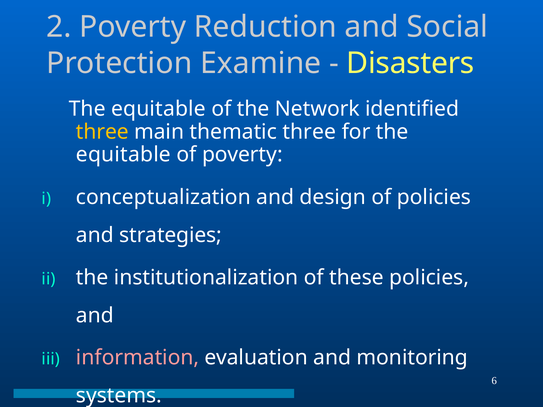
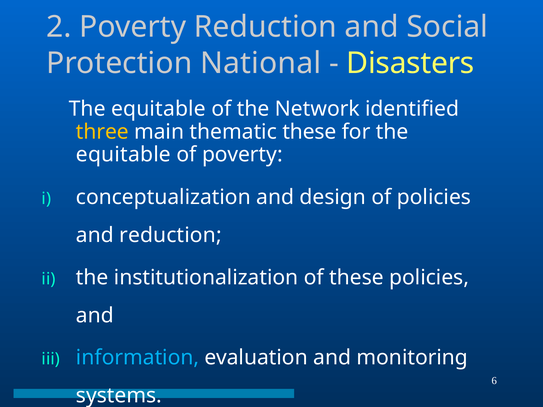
Examine: Examine -> National (261, 63)
thematic three: three -> these (309, 132)
and strategies: strategies -> reduction (170, 235)
information colour: pink -> light blue (138, 358)
